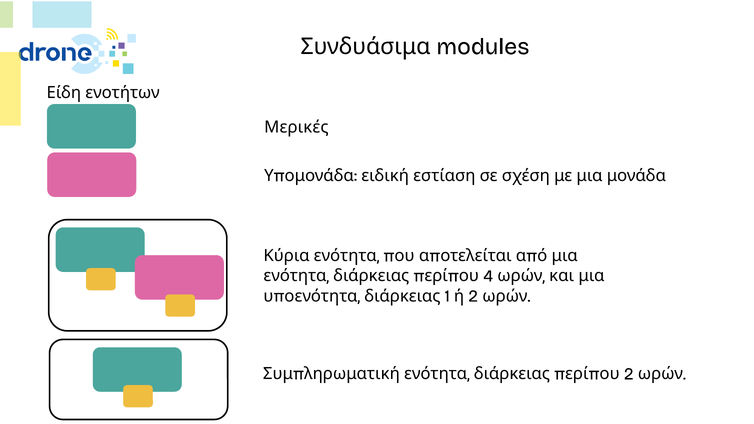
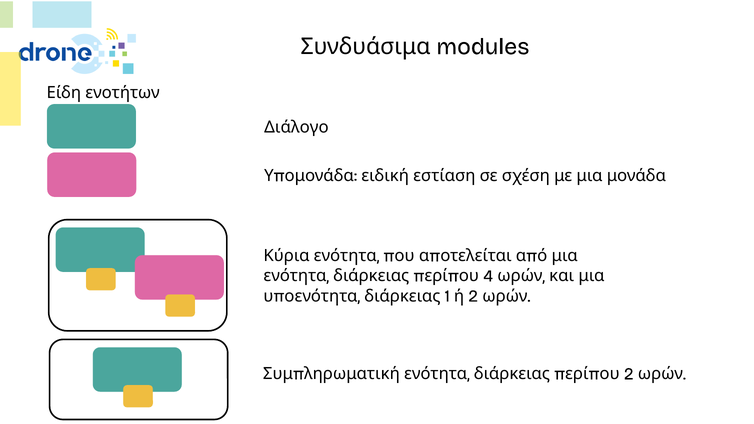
Μερικές: Μερικές -> Διάλογο (296, 127)
